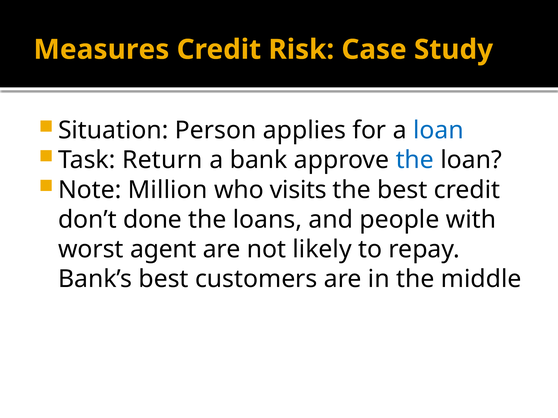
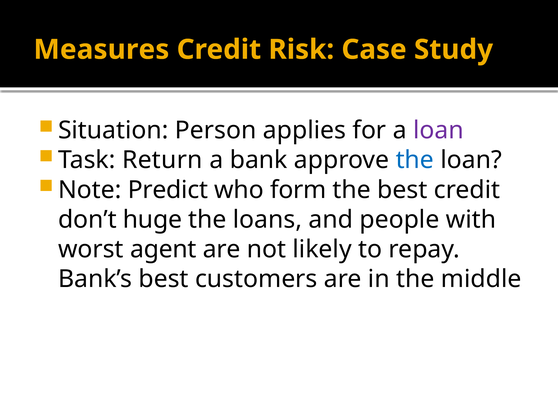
loan colour: blue -> purple (438, 131)
Million: Million -> Predict (168, 190)
visits: visits -> form (298, 190)
done: done -> huge (152, 220)
